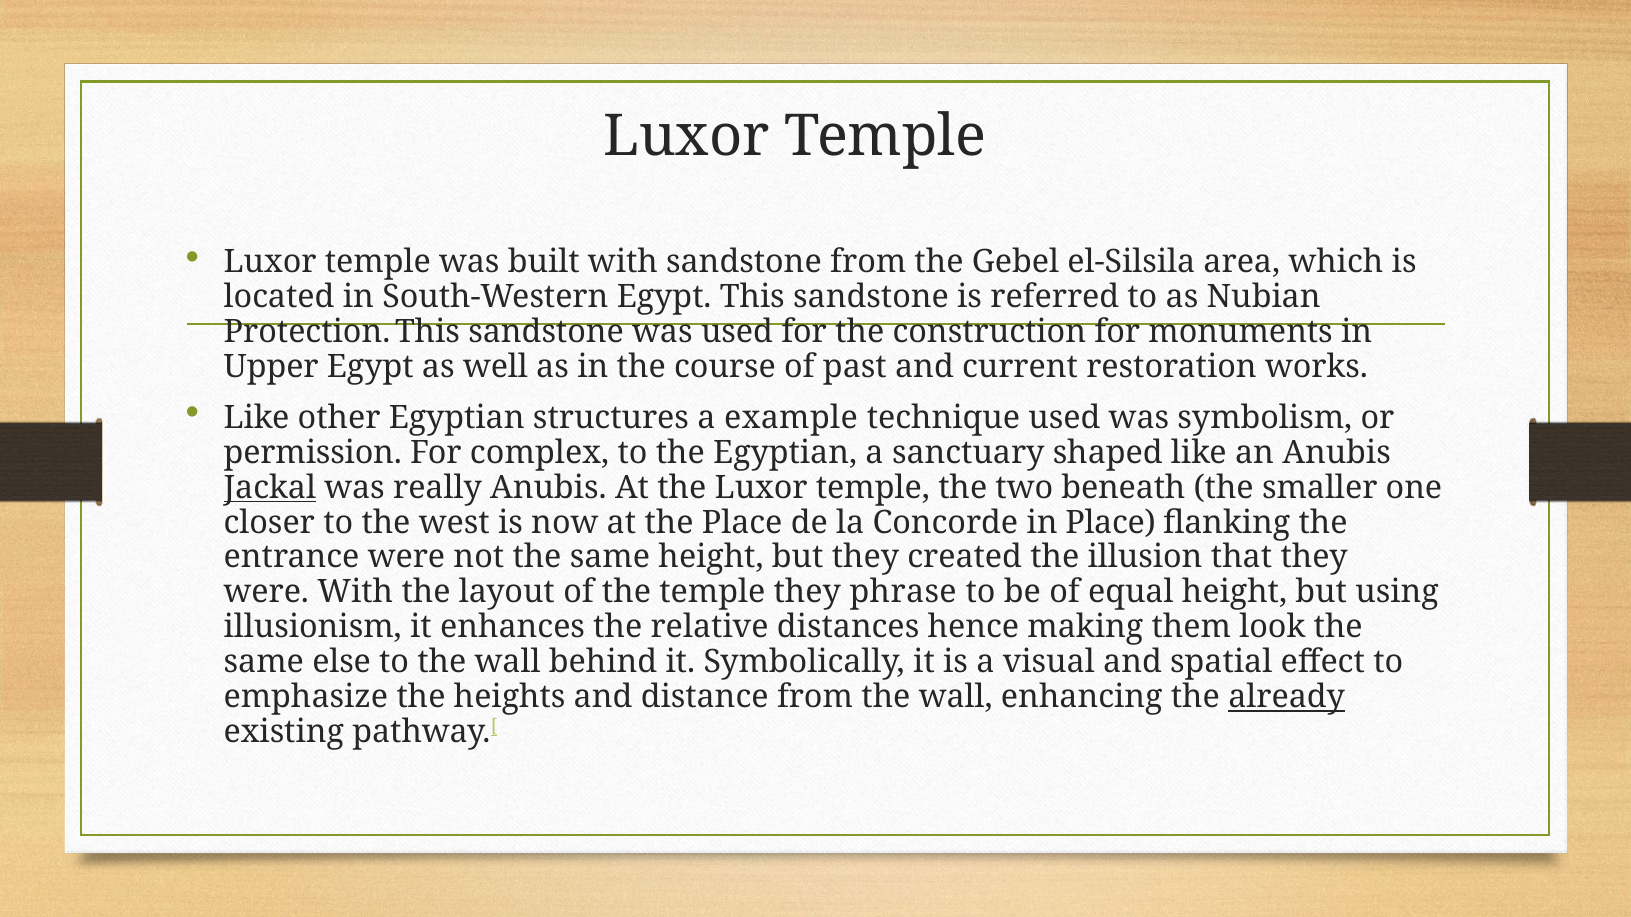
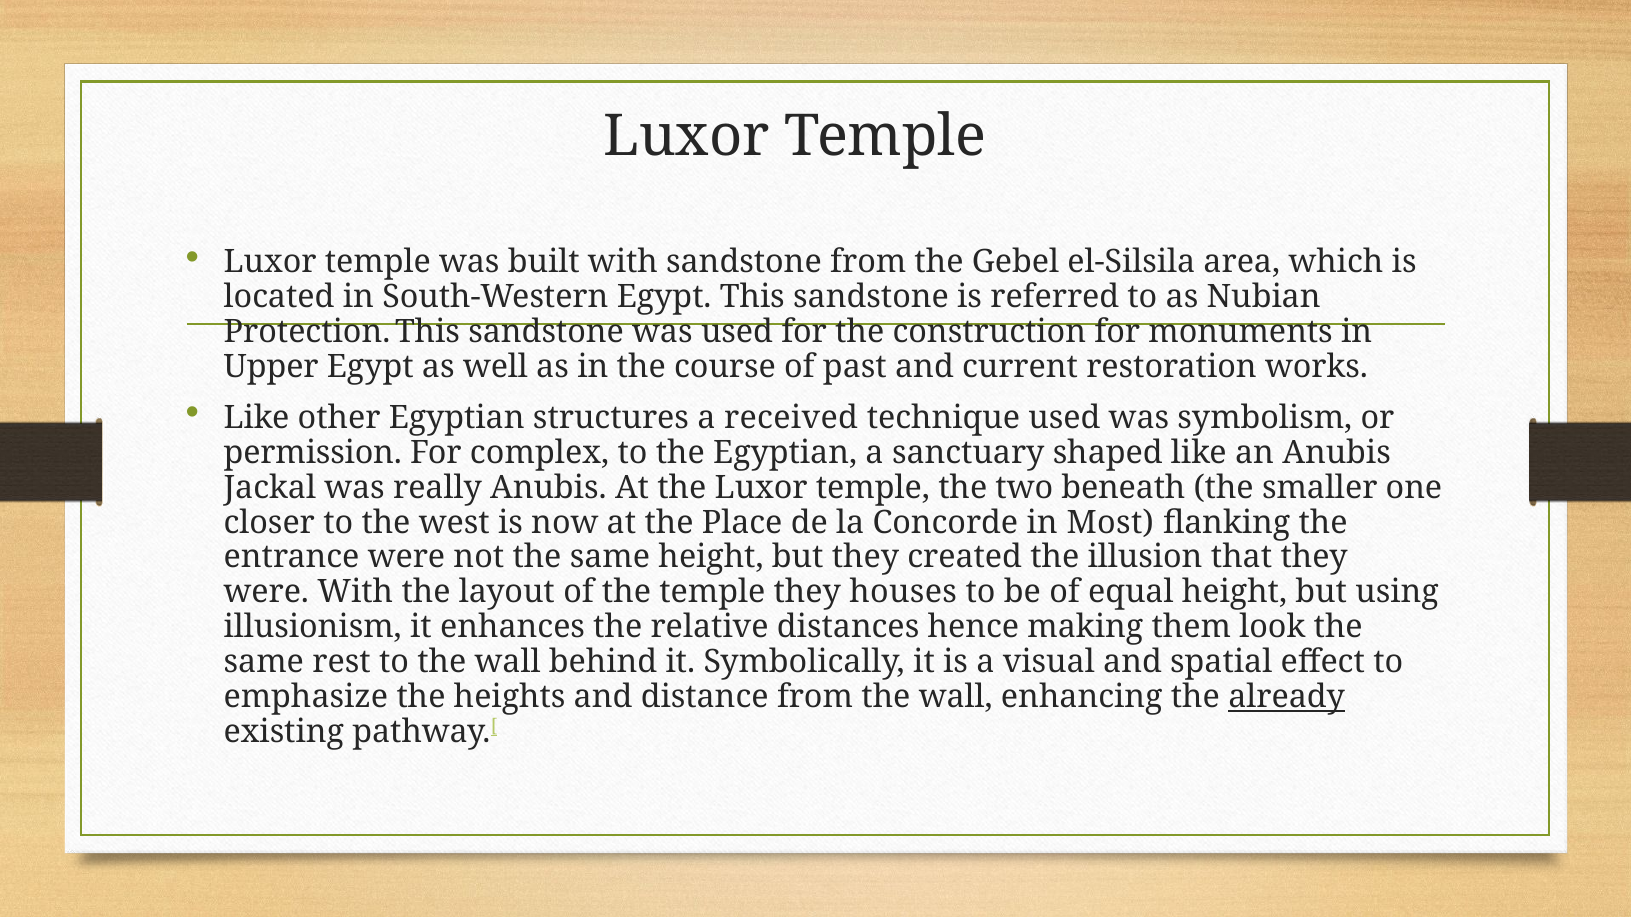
example: example -> received (791, 418)
Jackal underline: present -> none (270, 488)
in Place: Place -> Most (1110, 523)
phrase: phrase -> houses (903, 592)
else: else -> rest (342, 662)
